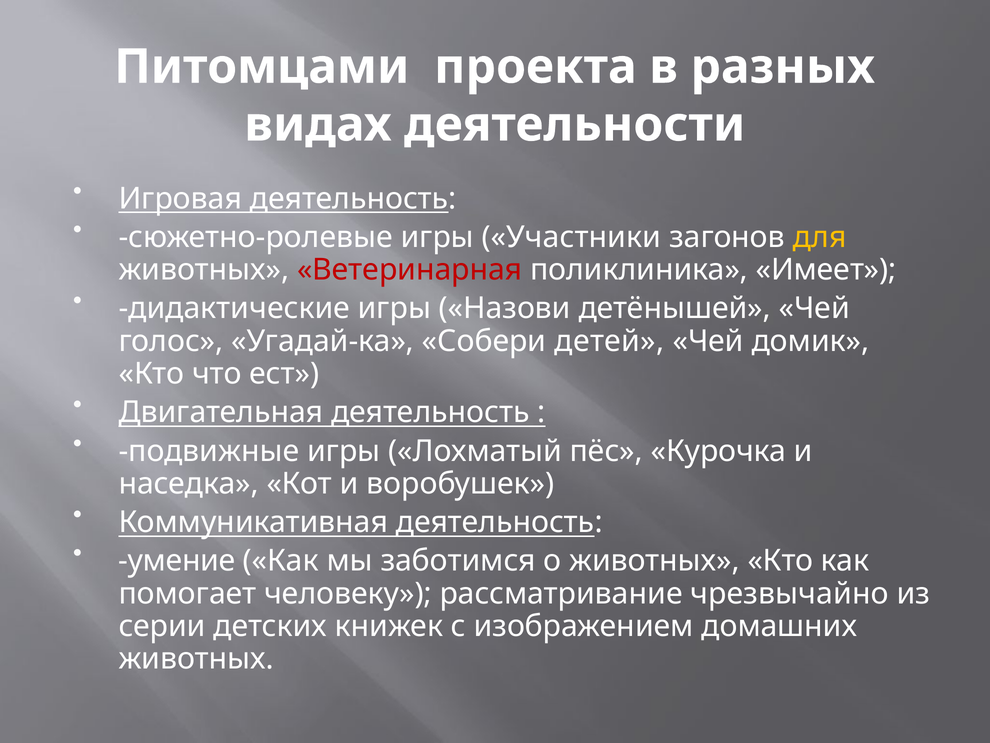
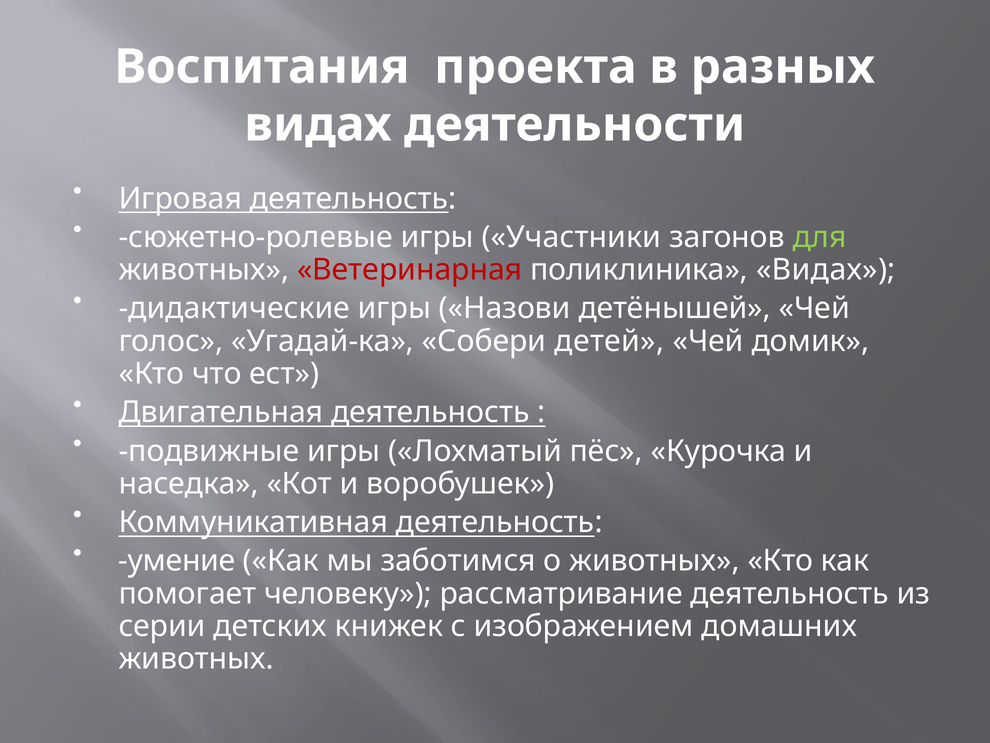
Питомцами: Питомцами -> Воспитания (262, 67)
для colour: yellow -> light green (820, 237)
поликлиника Имеет: Имеет -> Видах (826, 270)
рассматривание чрезвычайно: чрезвычайно -> деятельность (790, 593)
